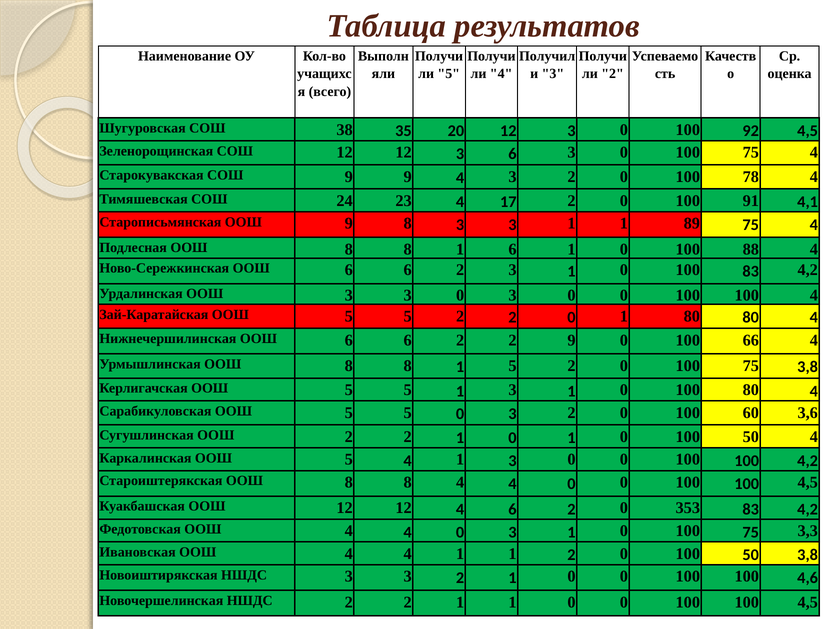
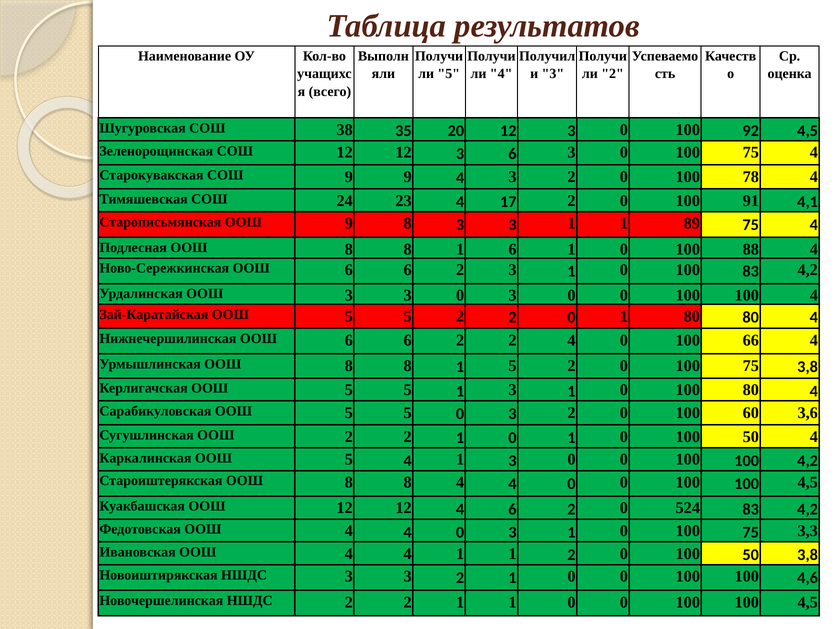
2 9: 9 -> 4 (571, 340)
353: 353 -> 524 (688, 508)
